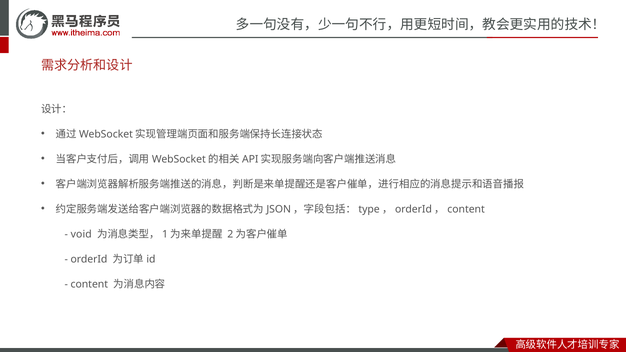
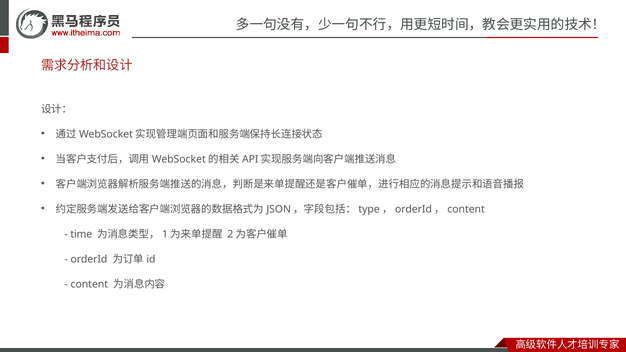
void: void -> time (81, 234)
